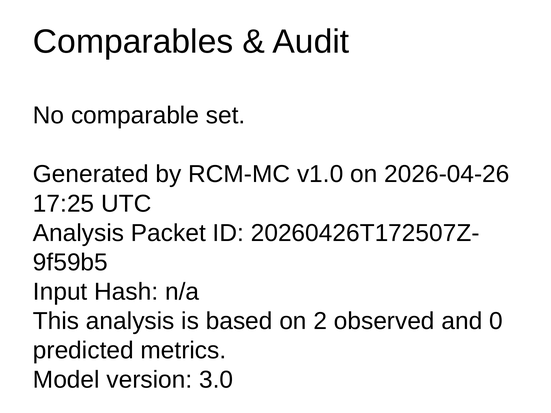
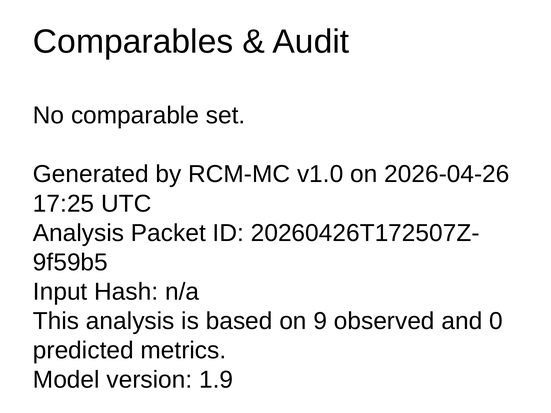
2: 2 -> 9 (320, 321)
3.0: 3.0 -> 1.9 (216, 380)
